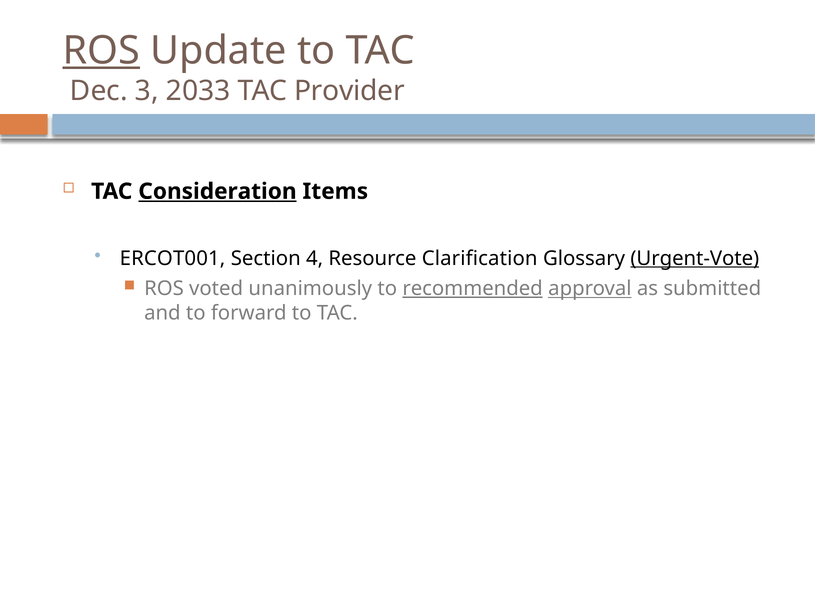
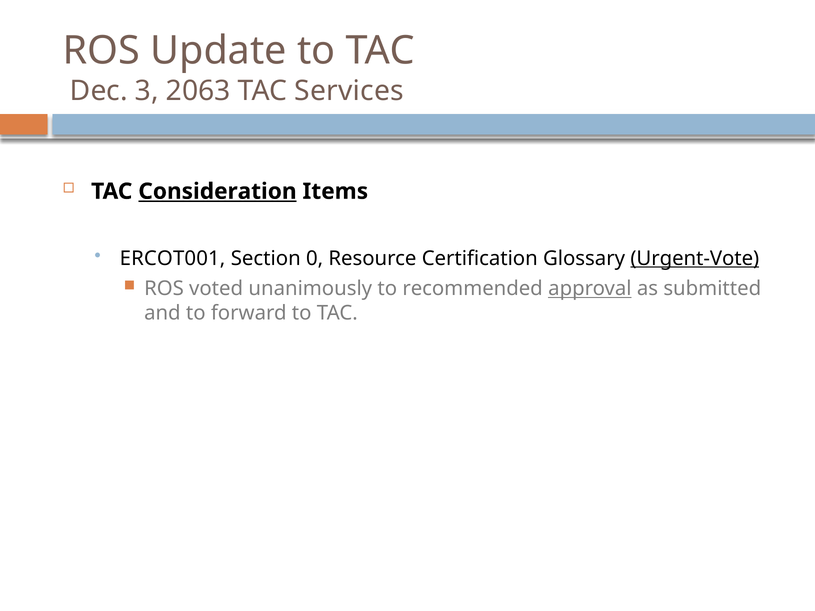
ROS underline: present -> none (101, 51)
2033: 2033 -> 2063 (198, 91)
Provider: Provider -> Services (349, 91)
4: 4 -> 0 (315, 258)
Clarification: Clarification -> Certification (480, 258)
recommended underline: present -> none (473, 289)
